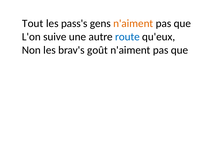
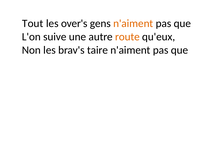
pass's: pass's -> over's (74, 23)
route colour: blue -> orange (127, 37)
goût: goût -> taire (98, 50)
